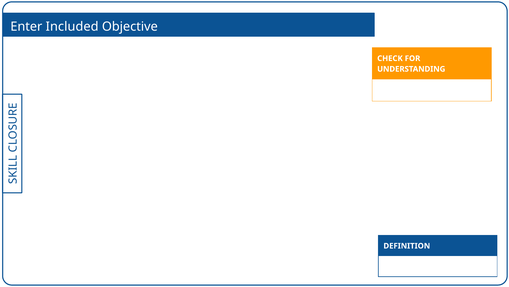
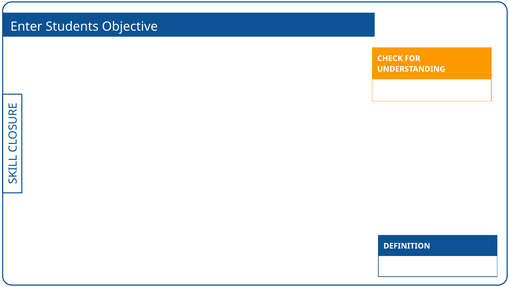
Included: Included -> Students (72, 27)
